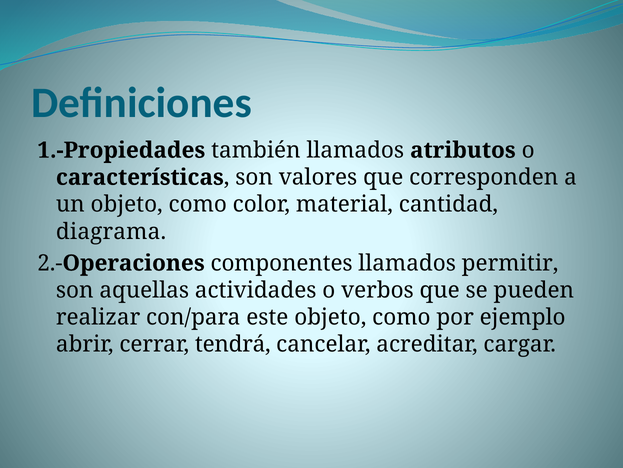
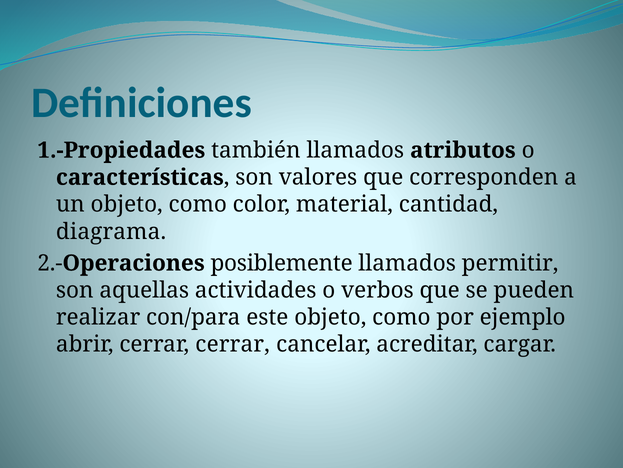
componentes: componentes -> posiblemente (282, 263)
cerrar tendrá: tendrá -> cerrar (233, 344)
